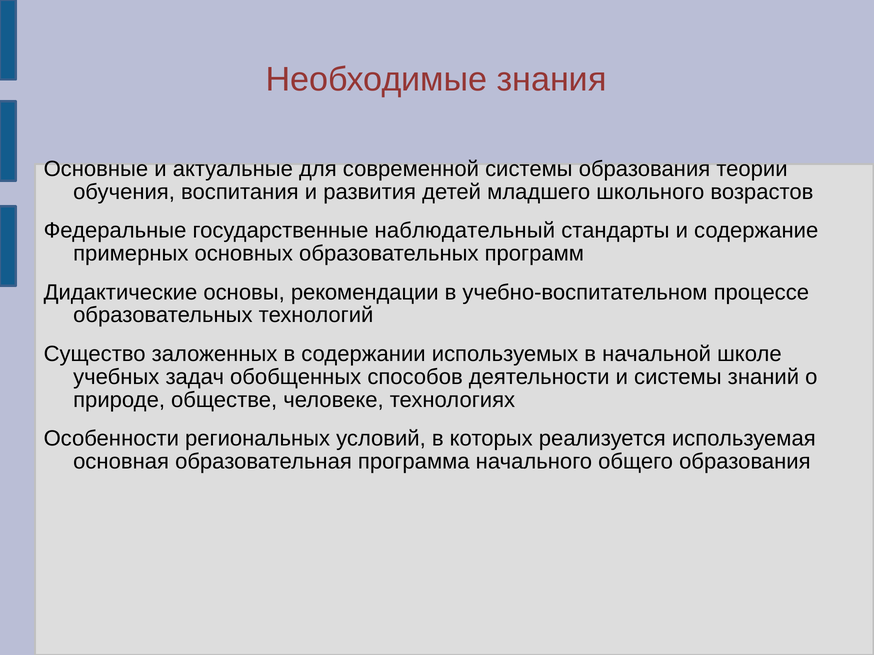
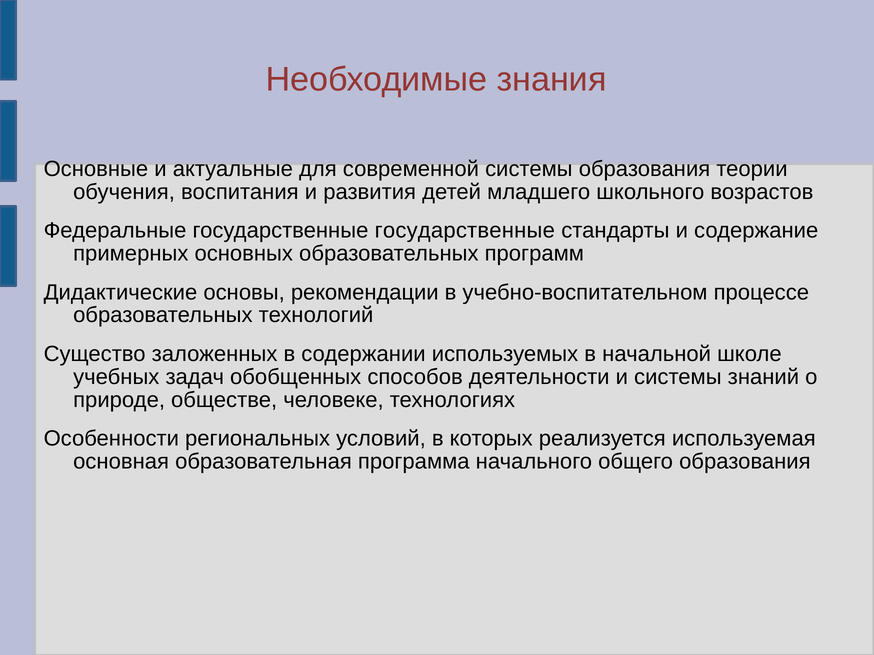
государственные наблюдательный: наблюдательный -> государственные (465, 231)
